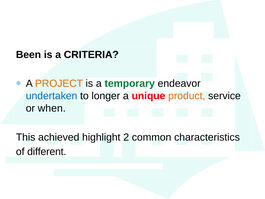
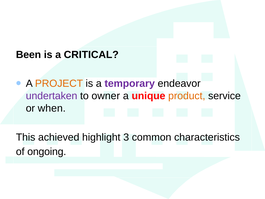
CRITERIA: CRITERIA -> CRITICAL (91, 55)
temporary colour: green -> purple (130, 83)
undertaken colour: blue -> purple (52, 96)
longer: longer -> owner (106, 96)
2: 2 -> 3 (126, 137)
different: different -> ongoing (47, 152)
